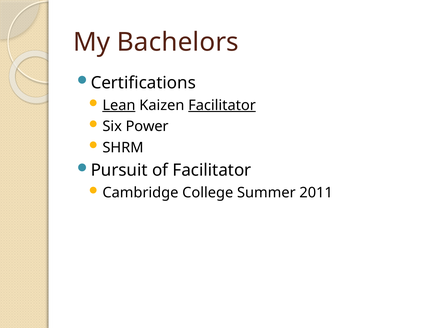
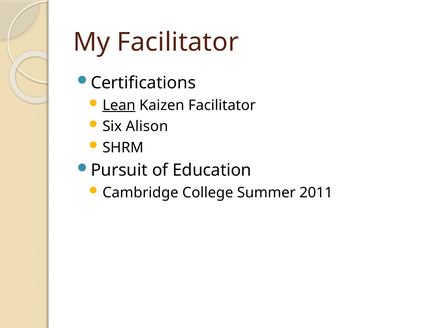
My Bachelors: Bachelors -> Facilitator (178, 42)
Facilitator underline: present -> none (222, 105)
Power: Power -> Alison (147, 127)
of Facilitator: Facilitator -> Education (212, 171)
